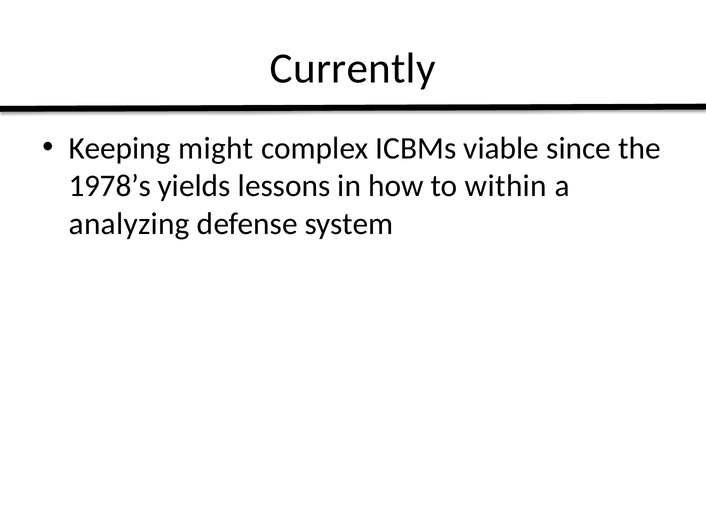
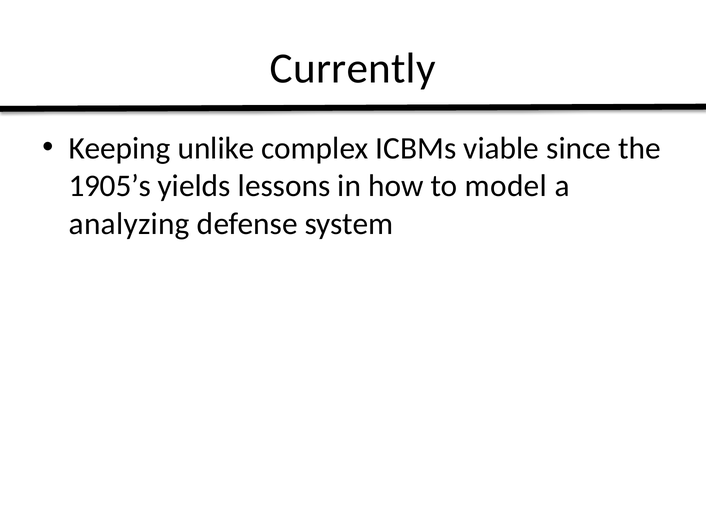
might: might -> unlike (216, 148)
1978’s: 1978’s -> 1905’s (110, 186)
within: within -> model (506, 186)
